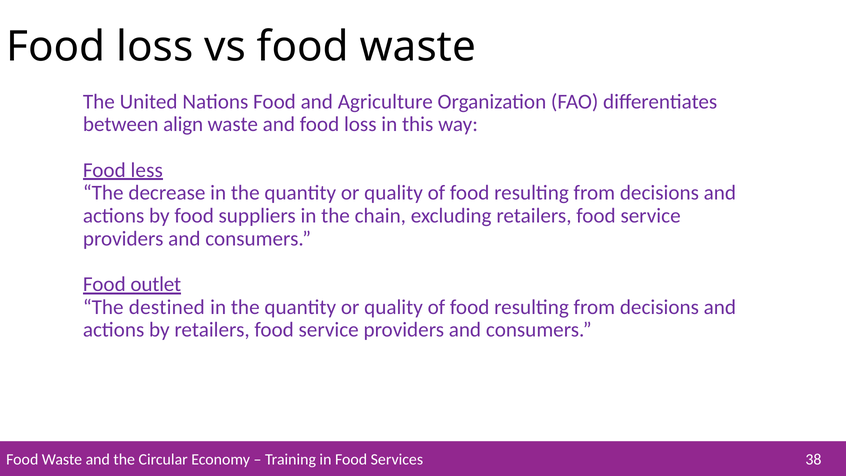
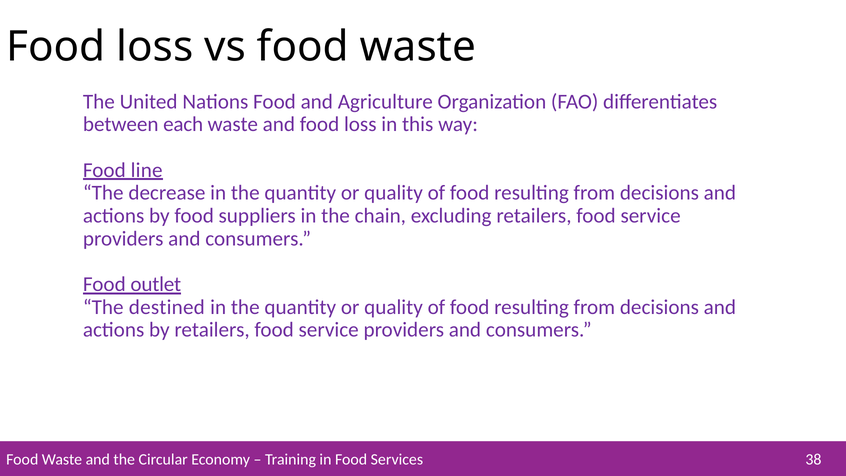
align: align -> each (183, 124)
less: less -> line (147, 170)
